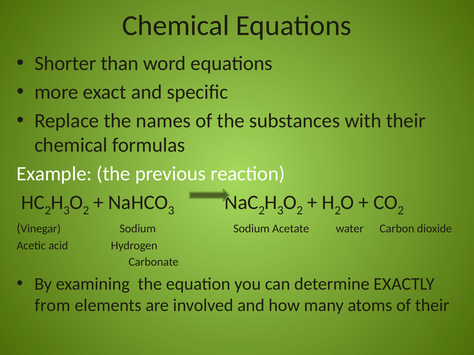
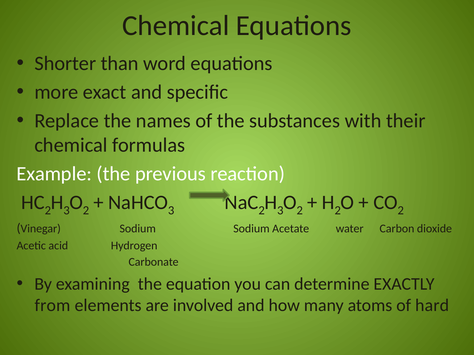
of their: their -> hard (432, 306)
